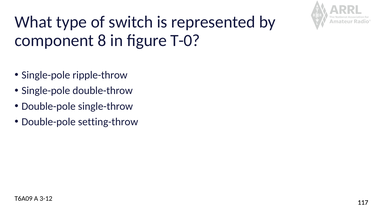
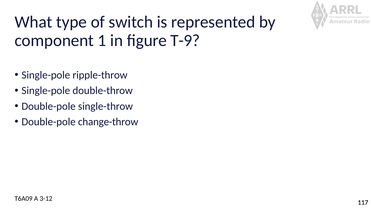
8: 8 -> 1 (102, 40)
T-0: T-0 -> T-9 (185, 40)
setting-throw: setting-throw -> change-throw (108, 122)
